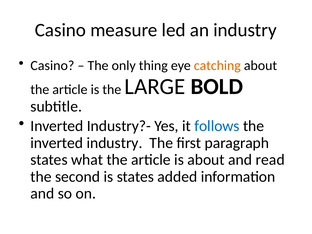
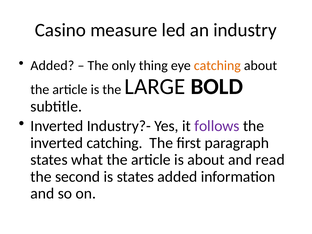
Casino: Casino -> Added (52, 65)
follows colour: blue -> purple (217, 126)
inverted industry: industry -> catching (115, 143)
